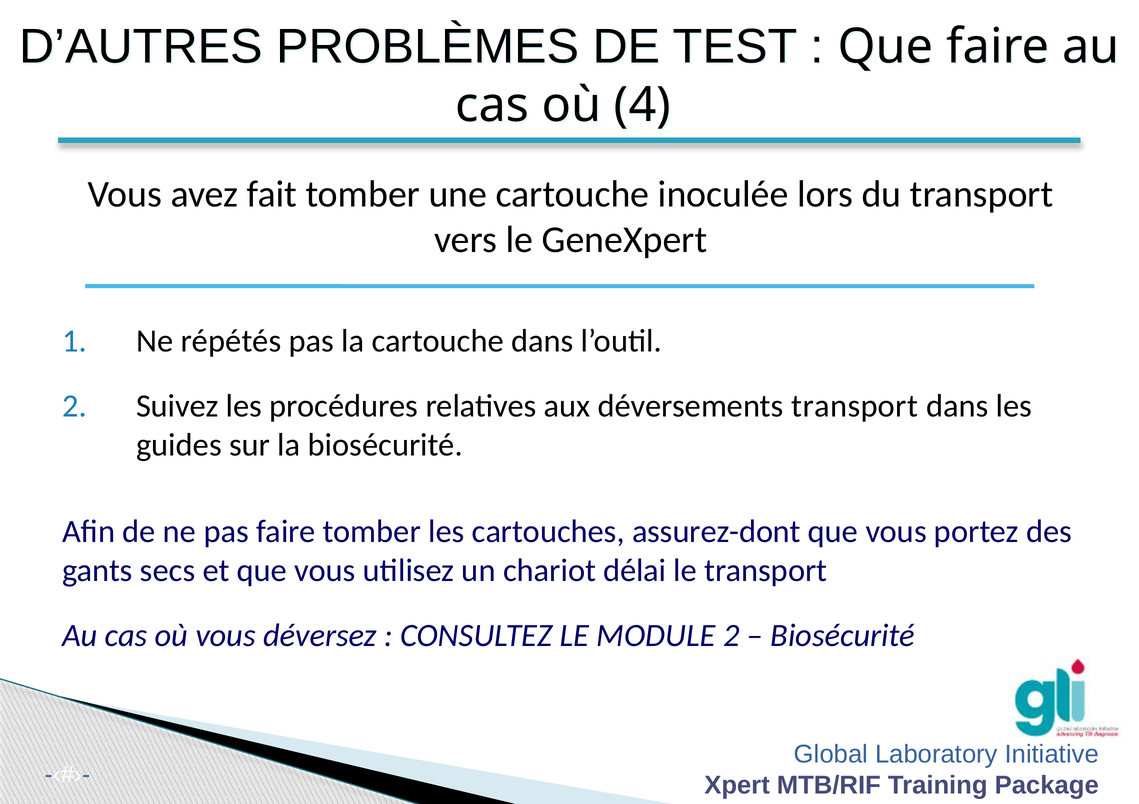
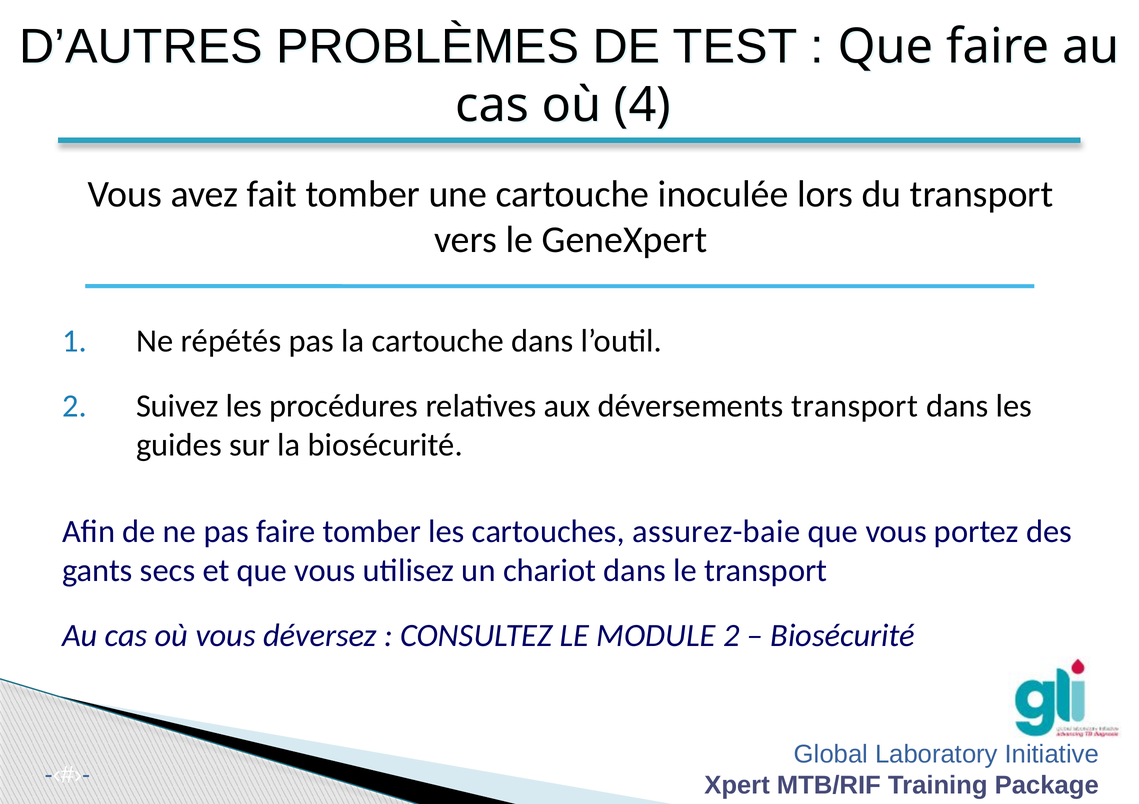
assurez-dont: assurez-dont -> assurez-baie (716, 531)
chariot délai: délai -> dans (635, 570)
